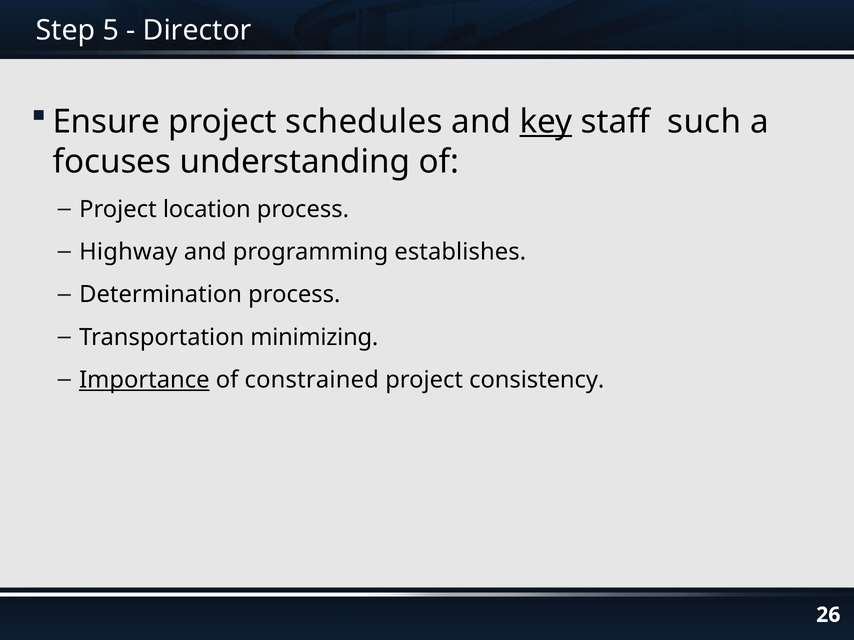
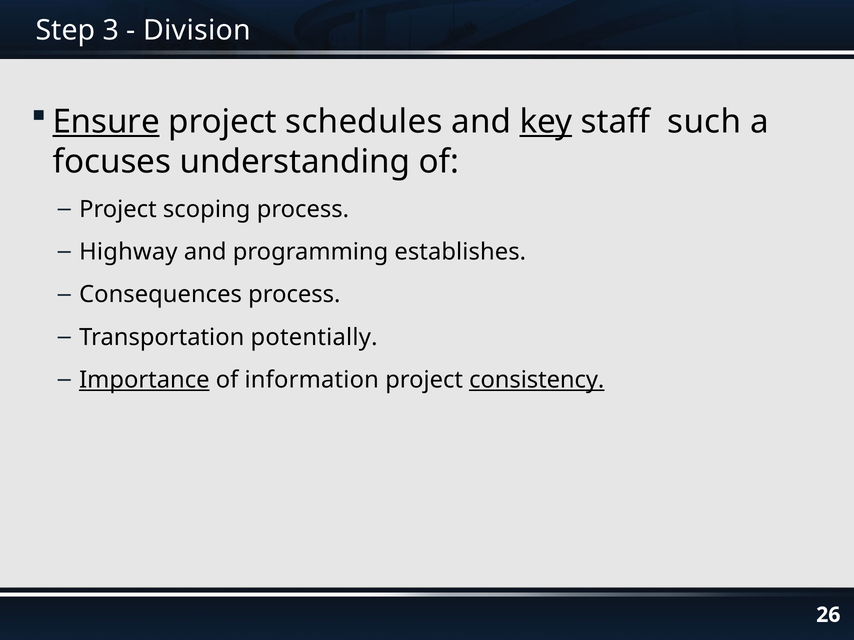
5: 5 -> 3 (111, 30)
Director: Director -> Division (197, 30)
Ensure underline: none -> present (106, 122)
location: location -> scoping (207, 209)
Determination: Determination -> Consequences (161, 295)
minimizing: minimizing -> potentially (314, 338)
constrained: constrained -> information (312, 380)
consistency underline: none -> present (537, 380)
